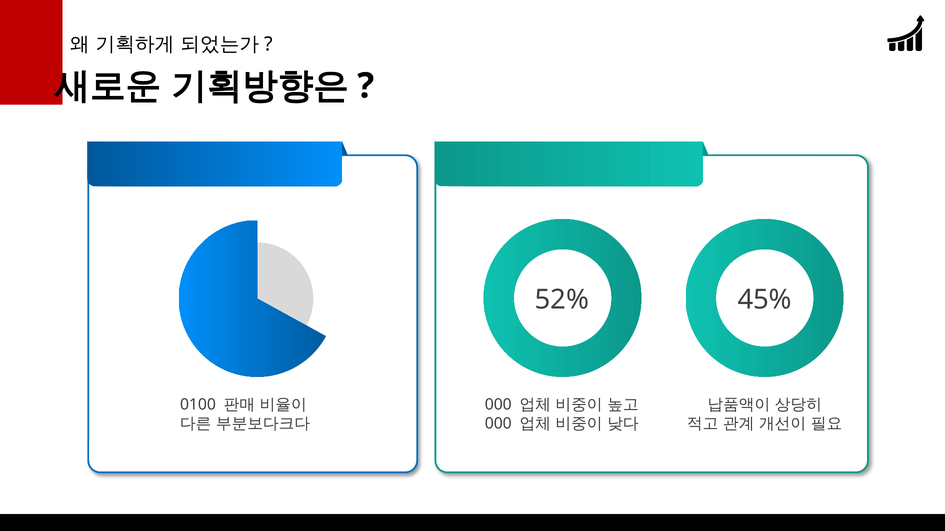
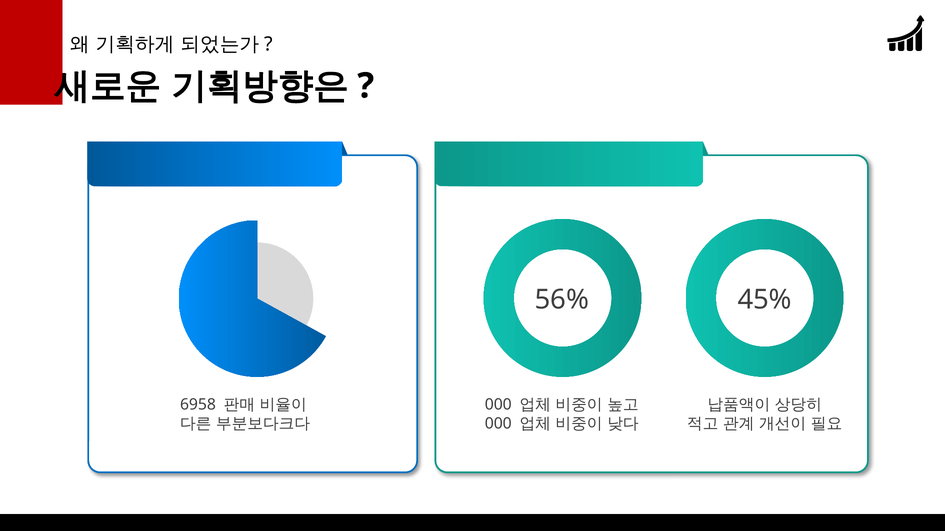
52%: 52% -> 56% (562, 300)
0100: 0100 -> 6958 (198, 405)
